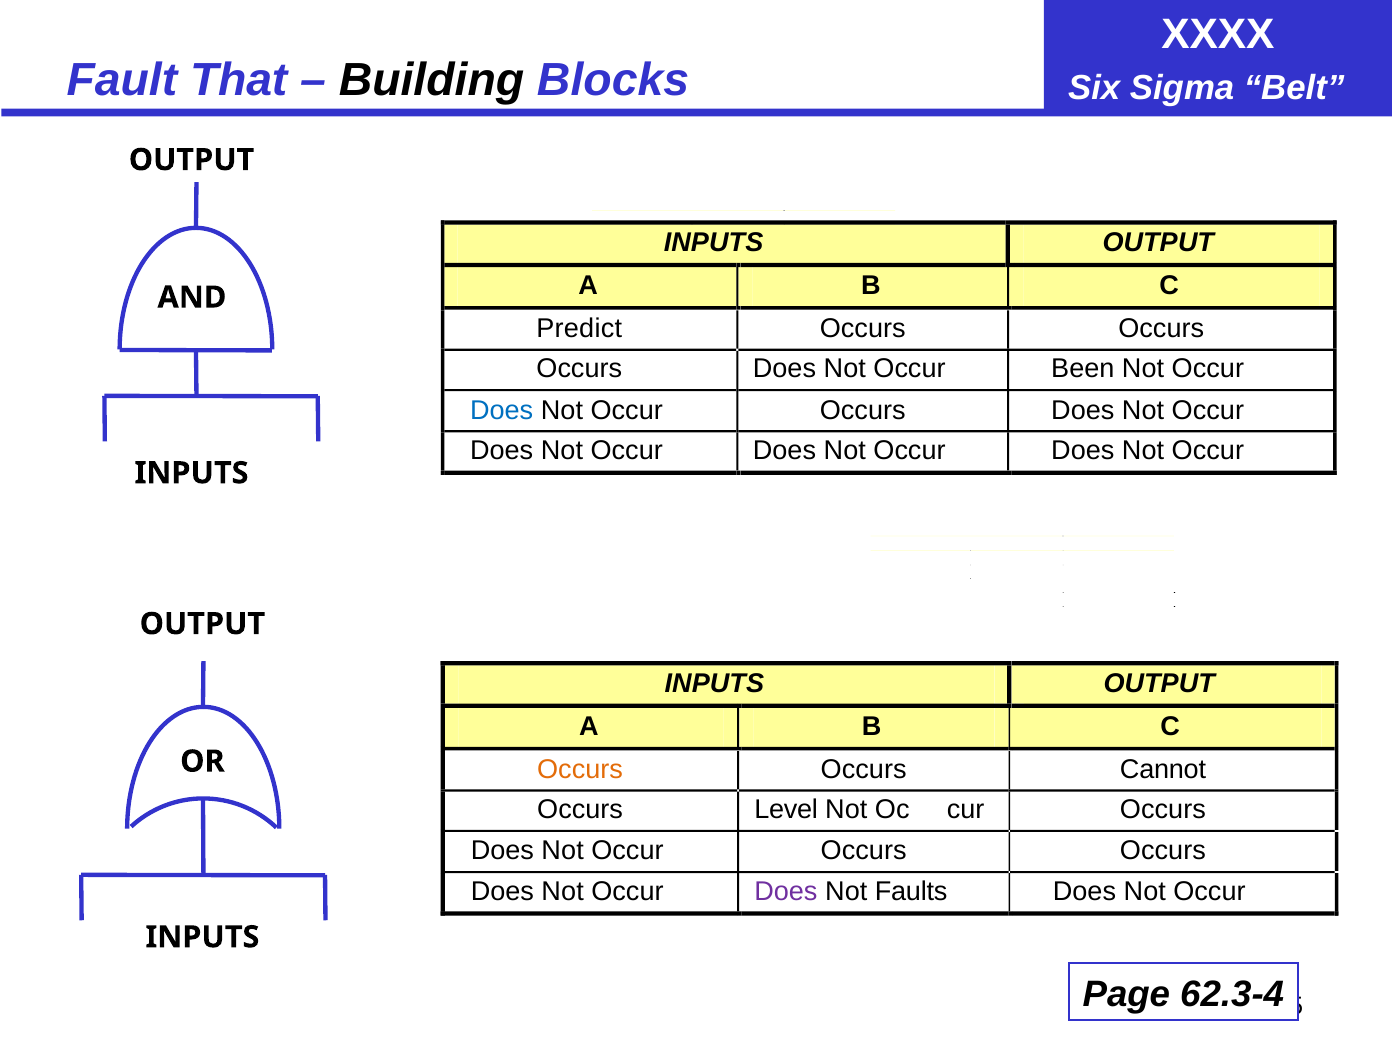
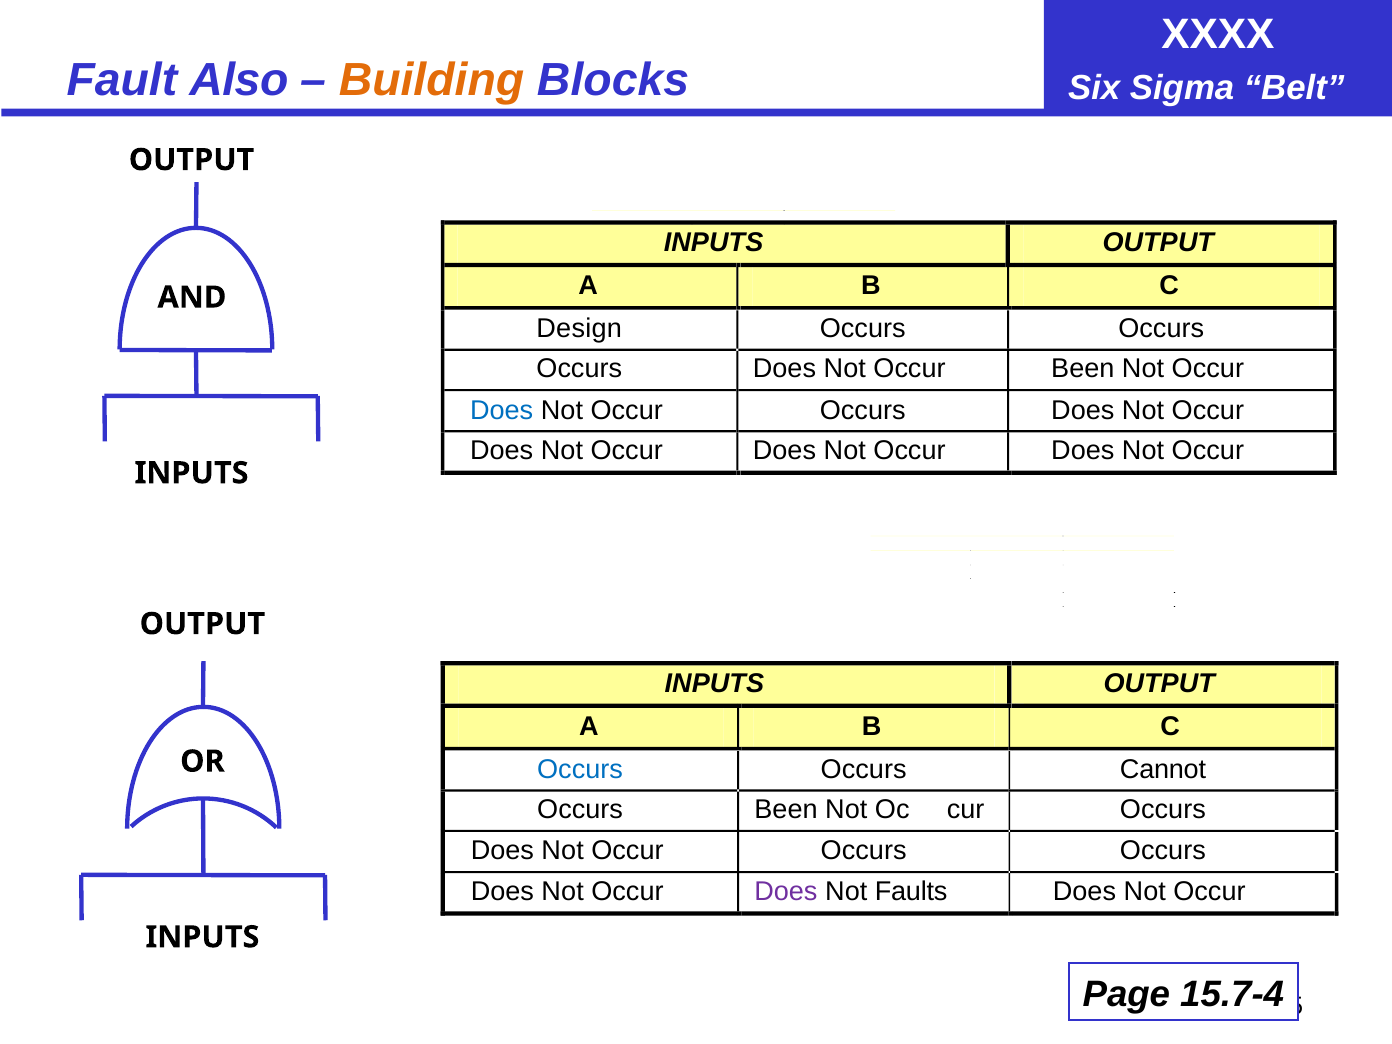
That: That -> Also (239, 80)
Building colour: black -> orange (431, 80)
Predict: Predict -> Design (579, 329)
Occurs colour: orange -> blue (580, 769)
Occurs Level: Level -> Been (786, 810)
62.3-4: 62.3-4 -> 15.7-4 (1232, 994)
